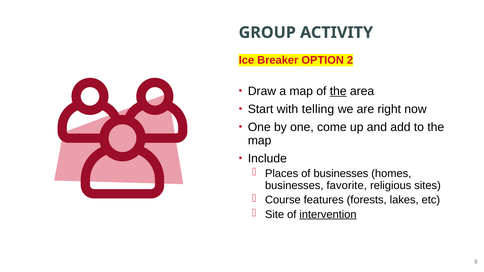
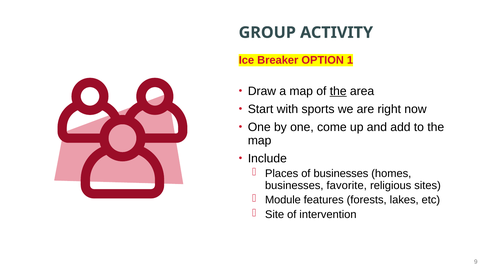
2: 2 -> 1 (350, 60)
telling: telling -> sports (318, 109)
Course: Course -> Module (283, 200)
intervention underline: present -> none (328, 215)
